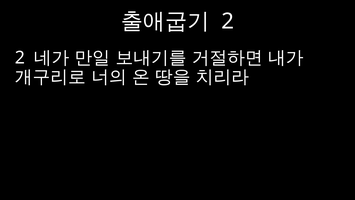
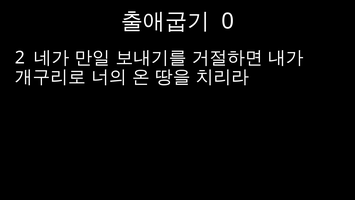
2: 2 -> 0 (228, 21)
